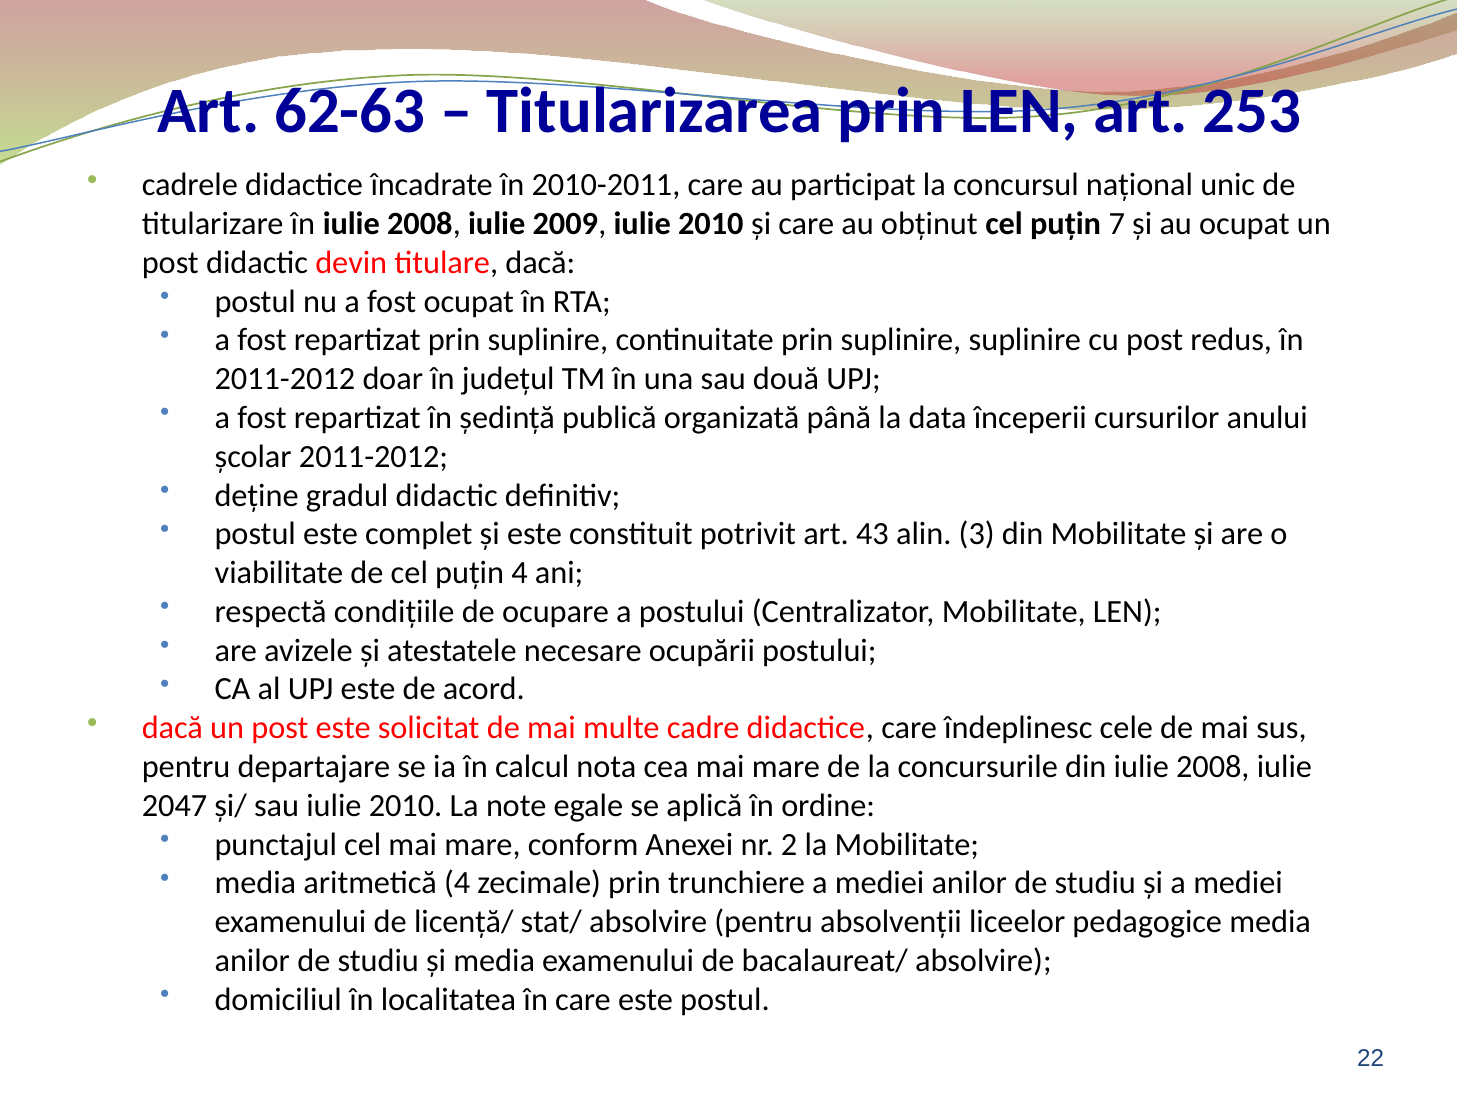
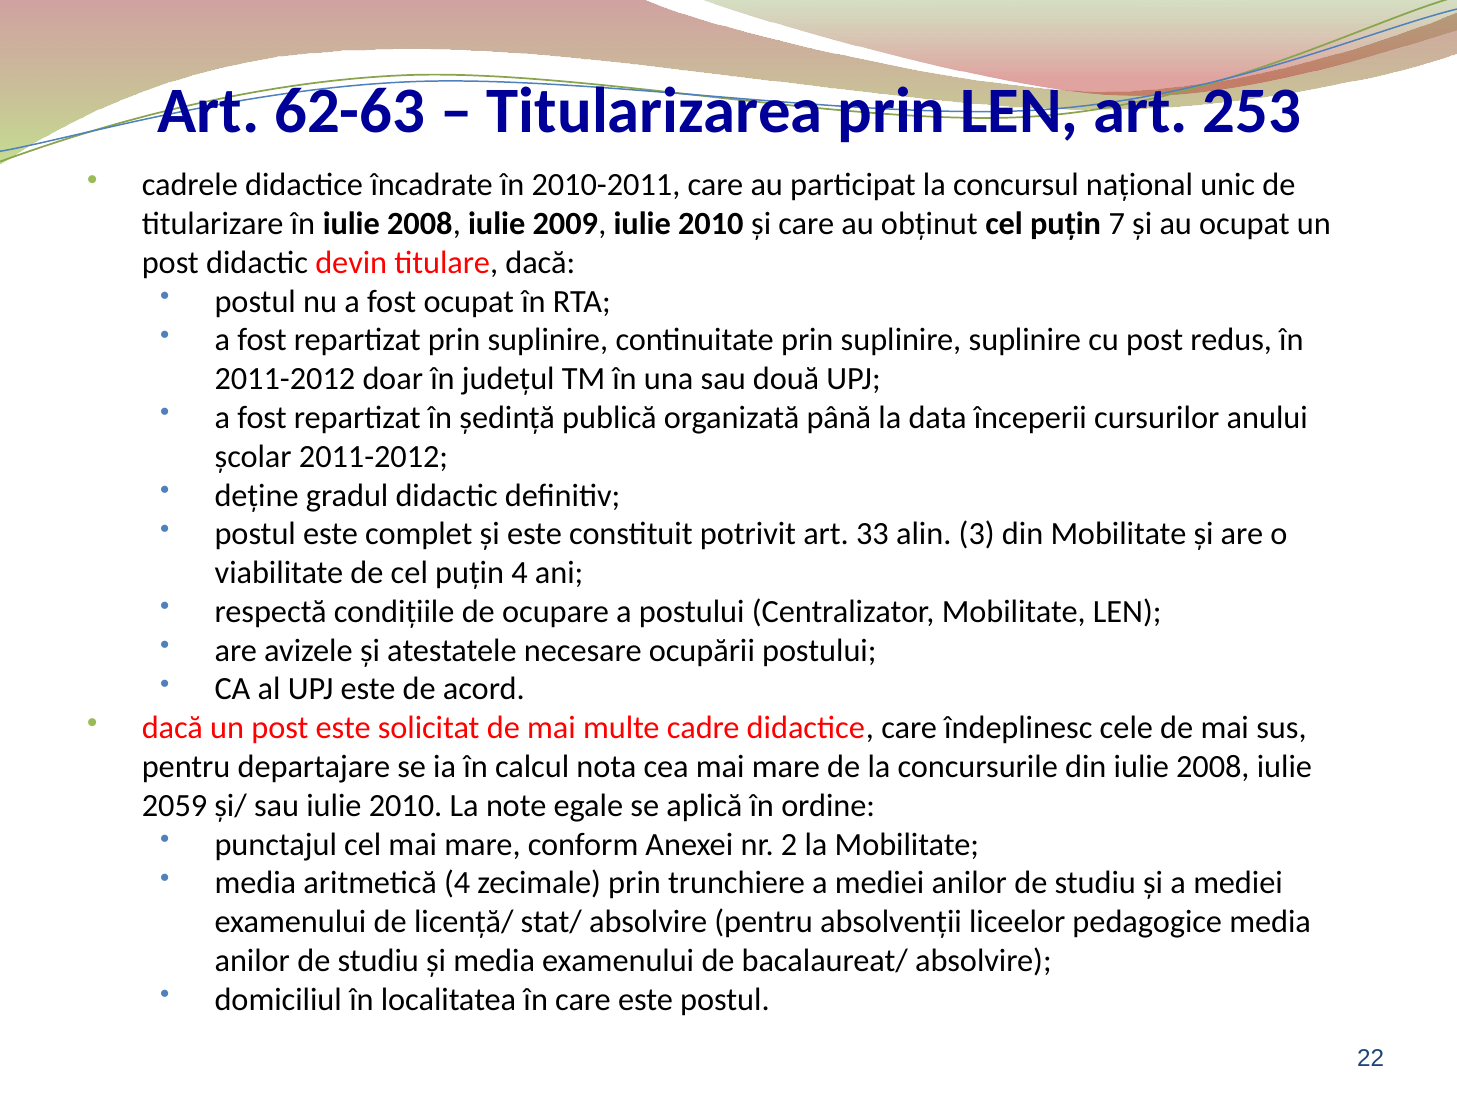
43: 43 -> 33 (873, 534)
2047: 2047 -> 2059 (175, 805)
